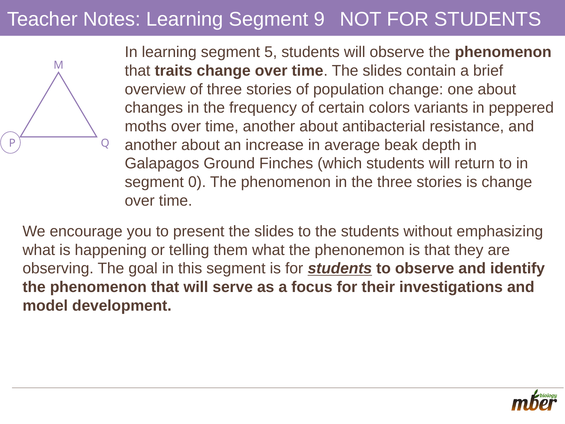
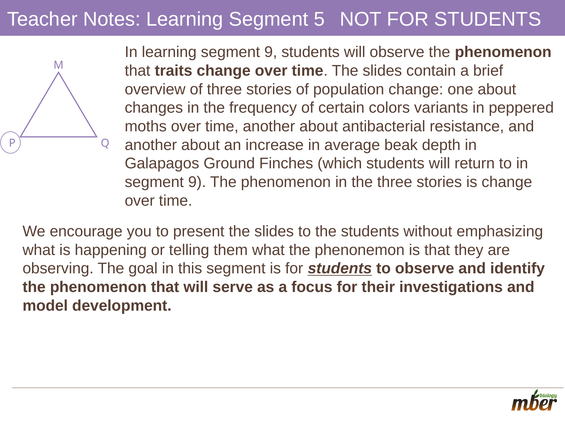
9: 9 -> 5 (319, 19)
learning segment 5: 5 -> 9 (271, 52)
0: 0 -> 9 (197, 182)
